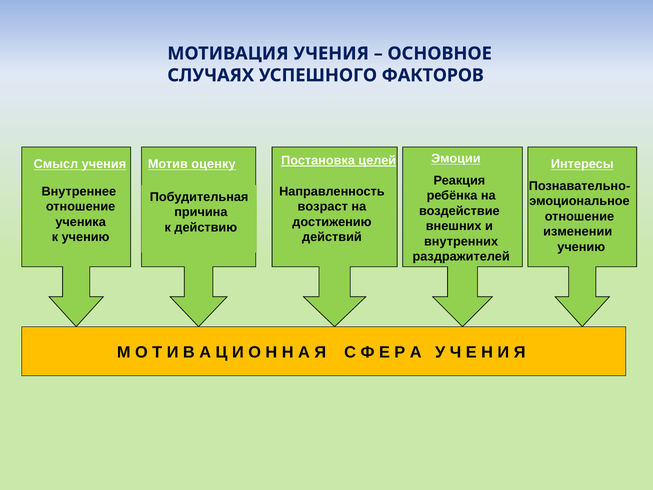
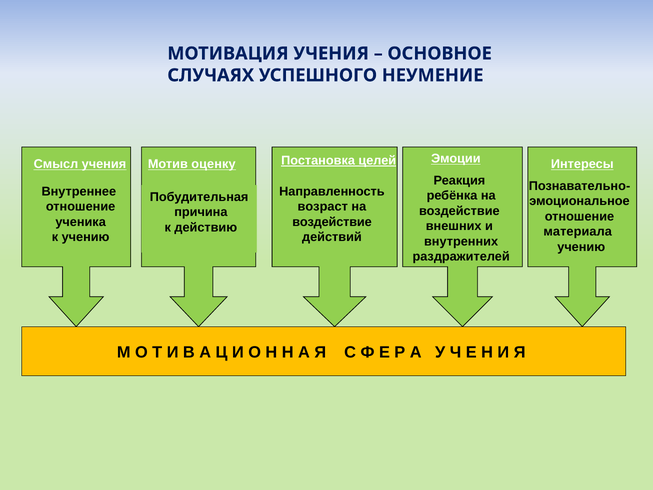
ФАКТОРОВ: ФАКТОРОВ -> НЕУМЕНИЕ (433, 75)
достижению: достижению -> воздействие (332, 222)
изменении: изменении -> материала (578, 232)
